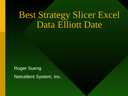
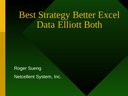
Slicer: Slicer -> Better (84, 15)
Date: Date -> Both (93, 25)
